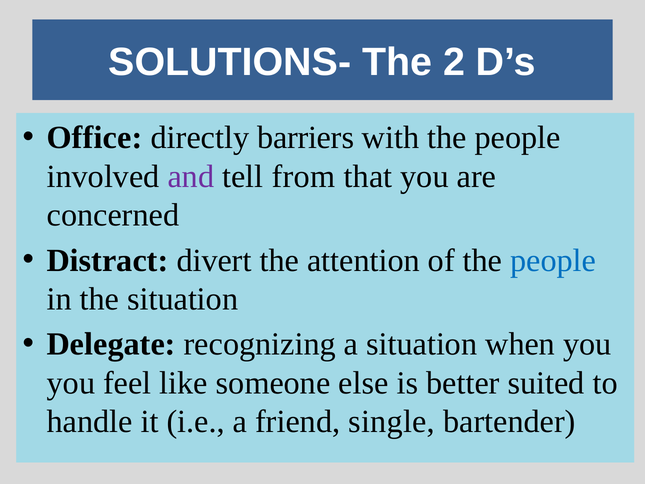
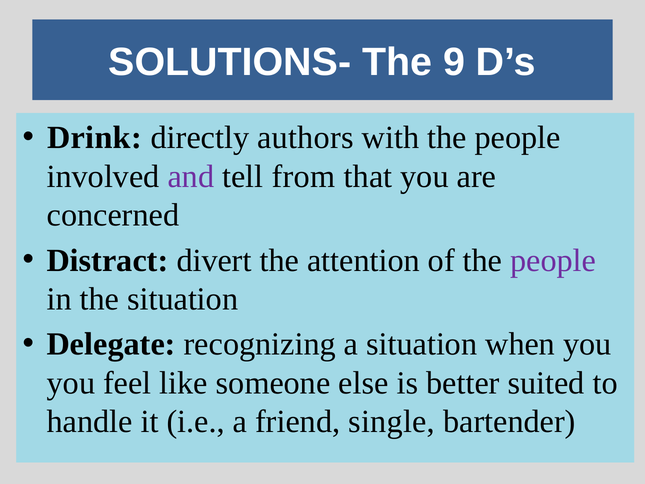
2: 2 -> 9 (454, 62)
Office: Office -> Drink (95, 138)
barriers: barriers -> authors (305, 138)
people colour: blue -> purple (553, 260)
